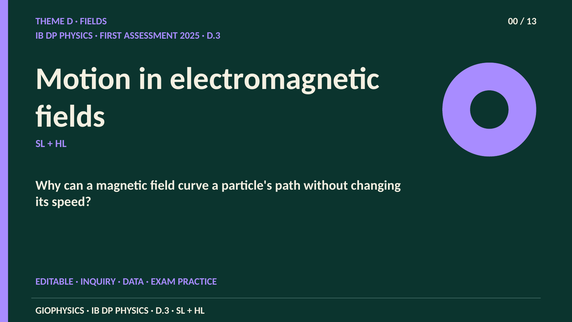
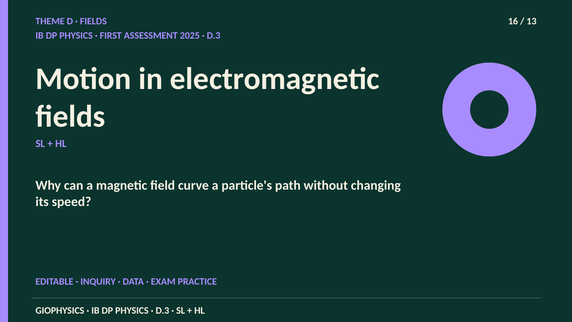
00: 00 -> 16 (513, 21)
